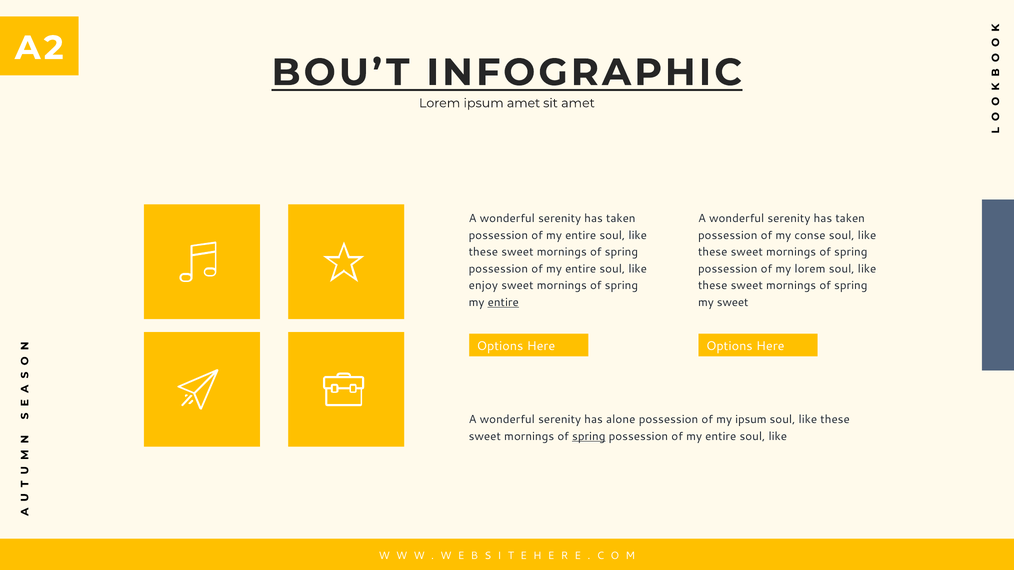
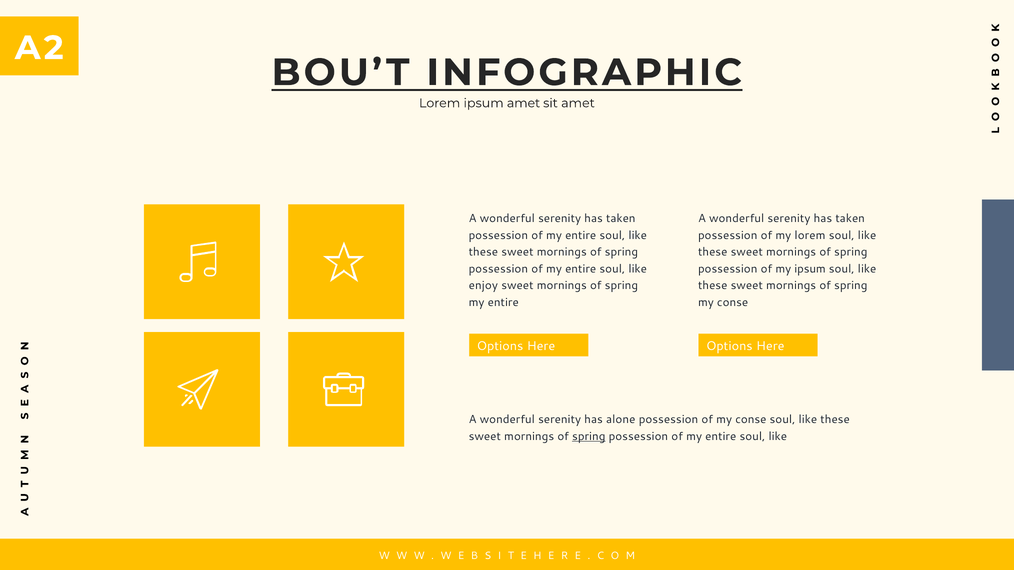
my conse: conse -> lorem (810, 236)
my lorem: lorem -> ipsum (810, 269)
entire underline: present -> none (503, 302)
sweet: sweet -> conse (733, 302)
of my ipsum: ipsum -> conse (751, 420)
